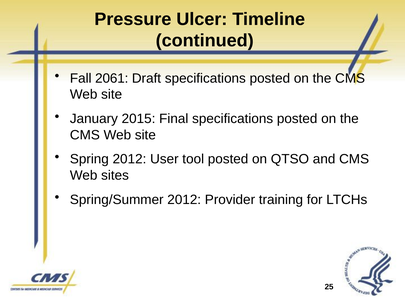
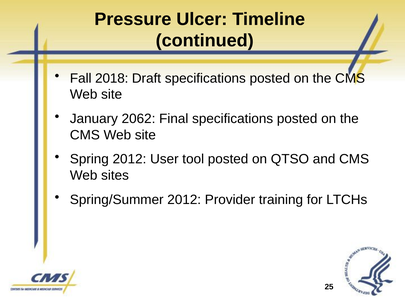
2061: 2061 -> 2018 (112, 79)
2015: 2015 -> 2062 (139, 119)
